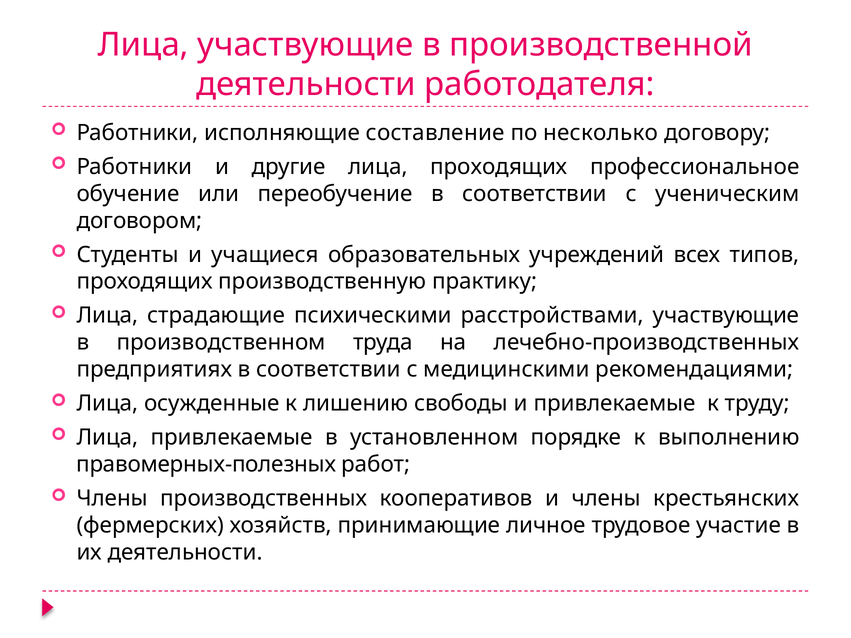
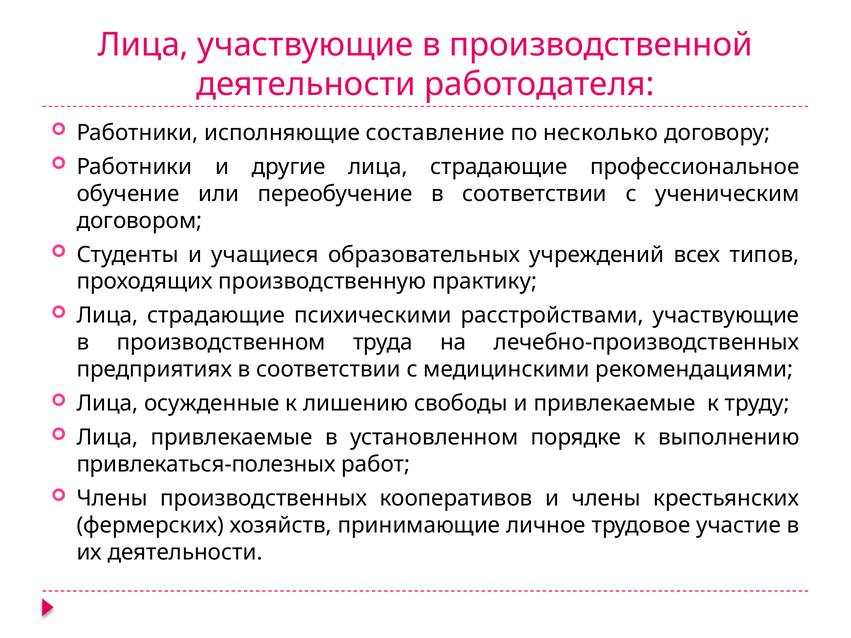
другие лица проходящих: проходящих -> страдающие (499, 167)
правомерных-полезных: правомерных-полезных -> привлекаться-полезных (206, 465)
